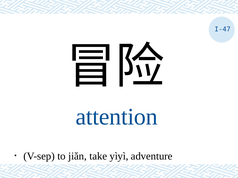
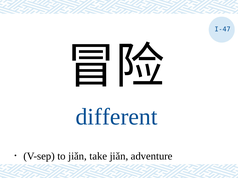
attention: attention -> different (117, 117)
take yìyì: yìyì -> jiǎn (119, 157)
